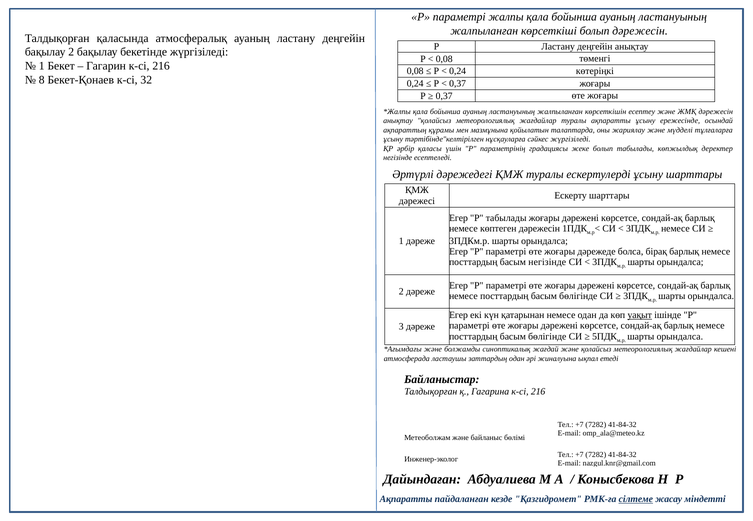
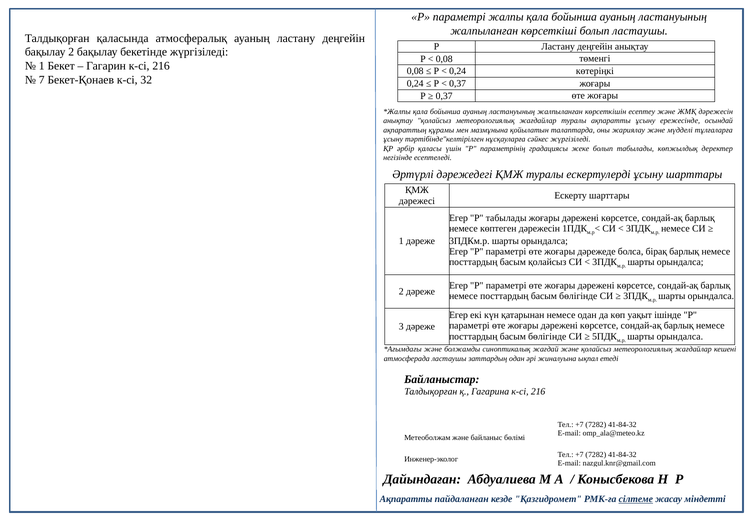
болып дәрежесін: дәрежесін -> ластаушы (640, 31)
8: 8 -> 7 (42, 80)
басым негізінде: негізінде -> қолайсыз (547, 262)
уақыт underline: present -> none (640, 315)
